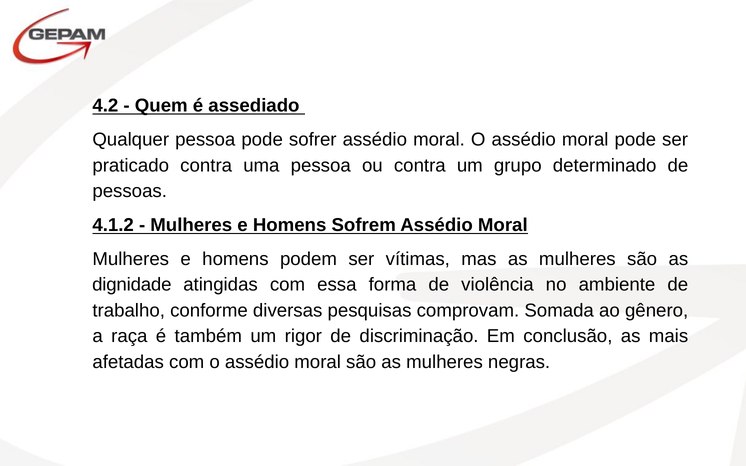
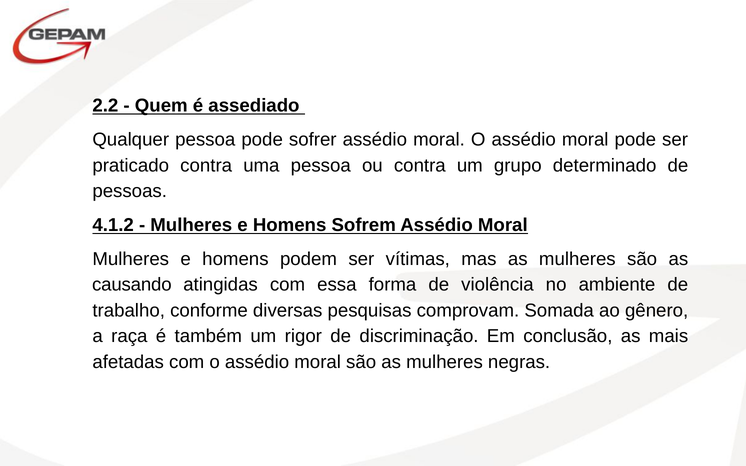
4.2: 4.2 -> 2.2 (105, 106)
dignidade: dignidade -> causando (132, 285)
